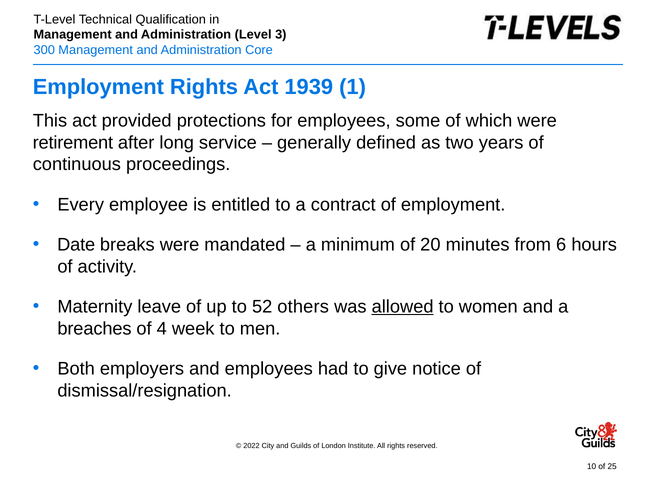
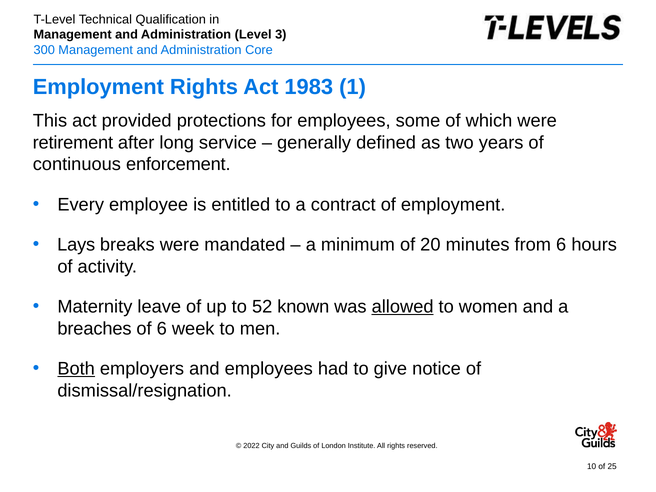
1939: 1939 -> 1983 (309, 87)
proceedings: proceedings -> enforcement (178, 164)
Date: Date -> Lays (76, 245)
others: others -> known (303, 307)
of 4: 4 -> 6 (162, 329)
Both underline: none -> present (76, 369)
